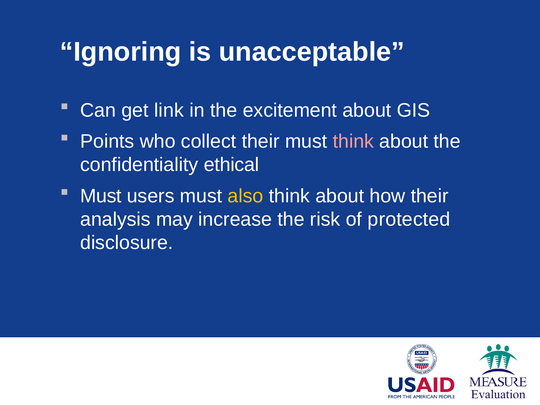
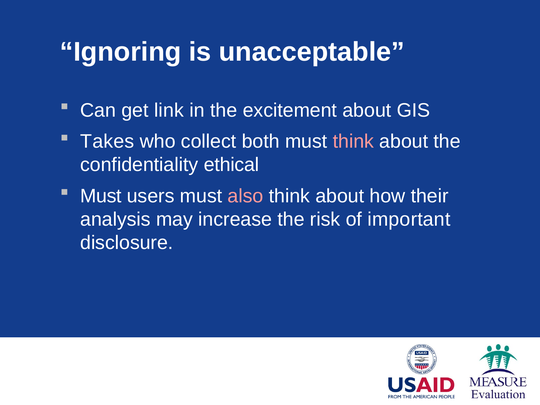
Points: Points -> Takes (107, 141)
collect their: their -> both (261, 141)
also colour: yellow -> pink (245, 196)
protected: protected -> important (409, 219)
